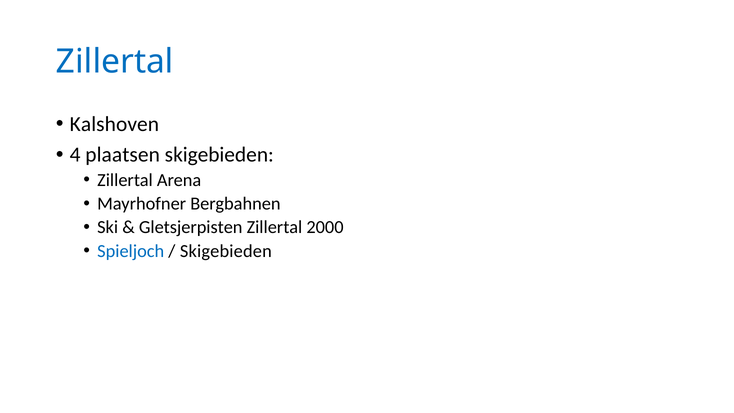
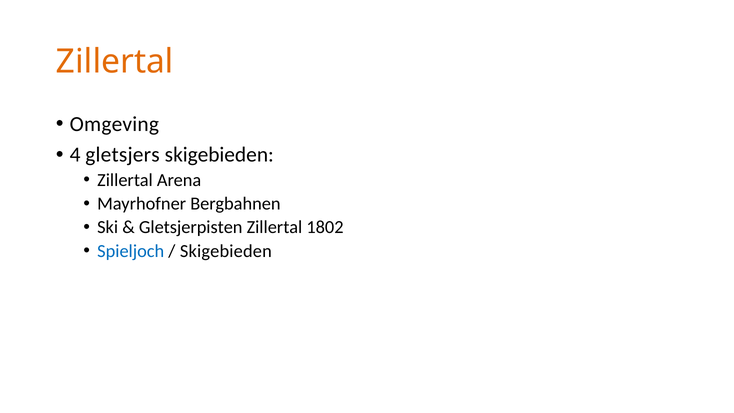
Zillertal colour: blue -> orange (115, 62)
Kalshoven: Kalshoven -> Omgeving (114, 124)
plaatsen: plaatsen -> gletsjers (123, 155)
2000: 2000 -> 1802 (325, 227)
